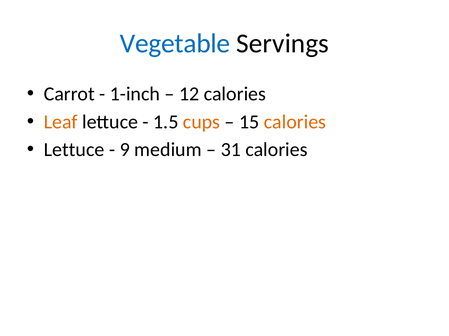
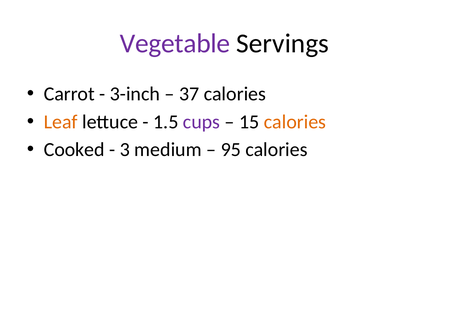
Vegetable colour: blue -> purple (175, 43)
1-inch: 1-inch -> 3-inch (135, 94)
12: 12 -> 37 (189, 94)
cups colour: orange -> purple (202, 122)
Lettuce: Lettuce -> Cooked (74, 150)
9: 9 -> 3 (125, 150)
31: 31 -> 95 (231, 150)
